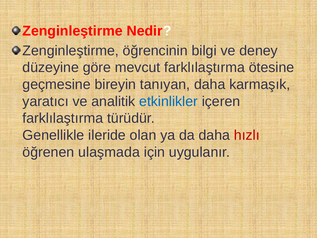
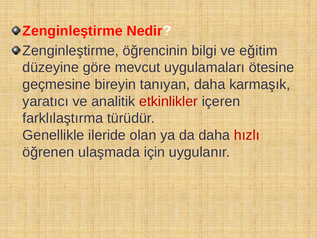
deney: deney -> eğitim (259, 51)
mevcut farklılaştırma: farklılaştırma -> uygulamaları (205, 67)
etkinlikler colour: blue -> red (169, 101)
